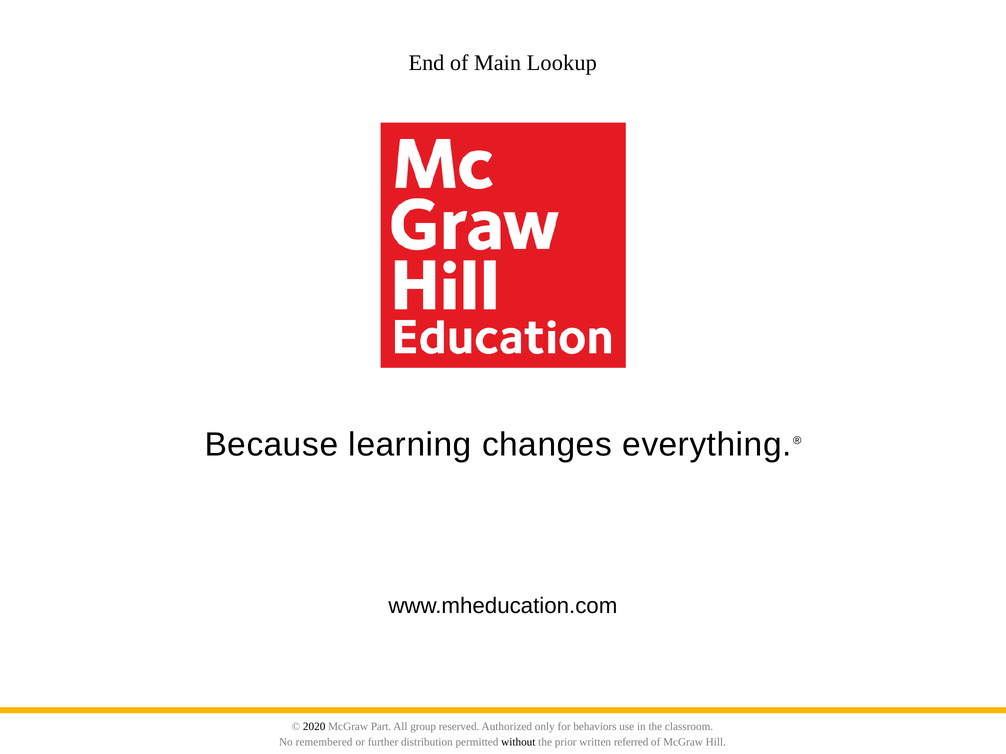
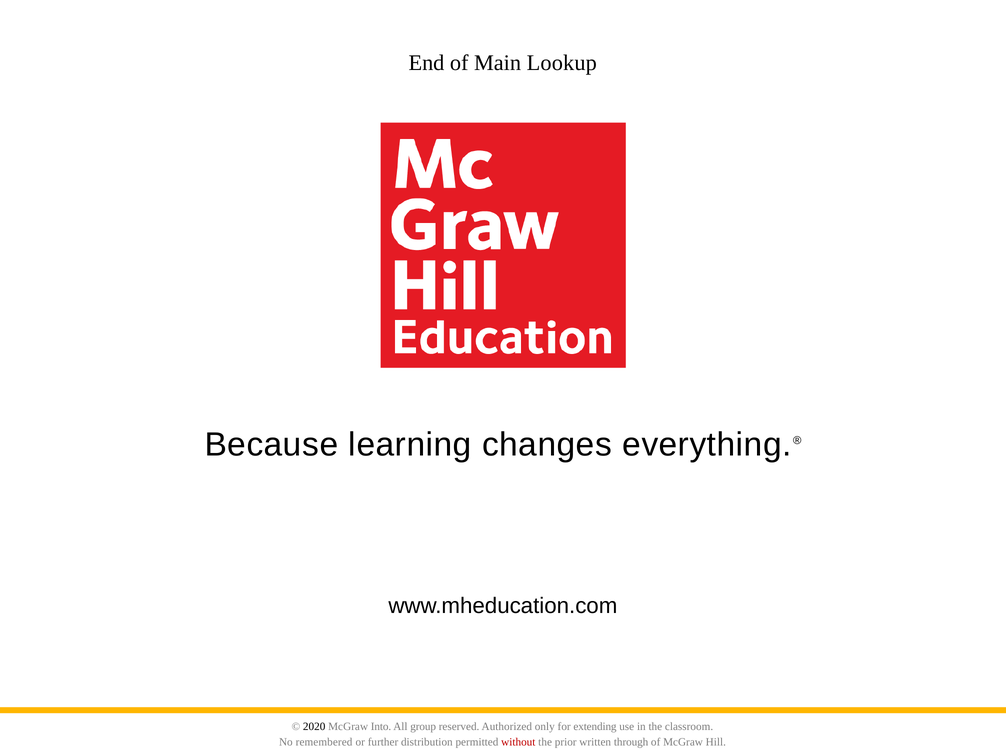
Part: Part -> Into (381, 727)
behaviors: behaviors -> extending (595, 727)
without colour: black -> red (518, 743)
referred: referred -> through (631, 743)
